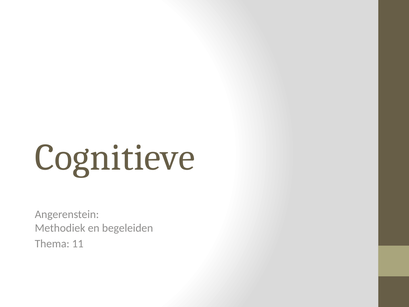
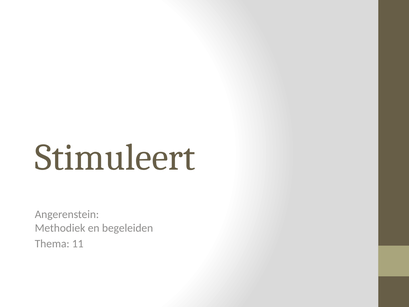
Cognitieve: Cognitieve -> Stimuleert (115, 157)
